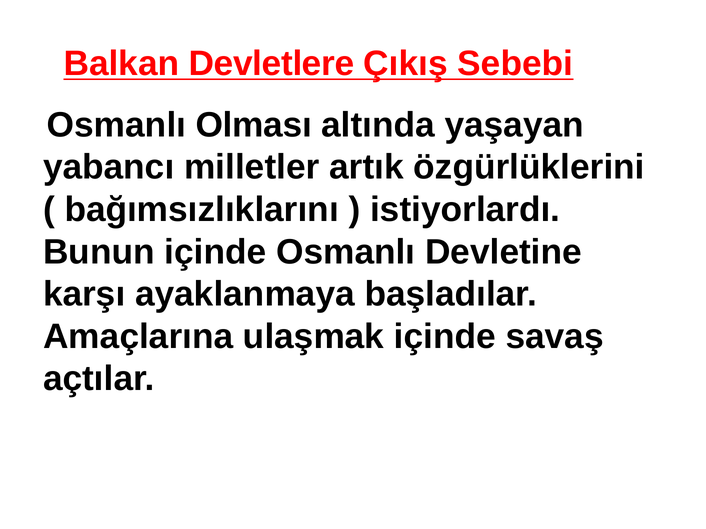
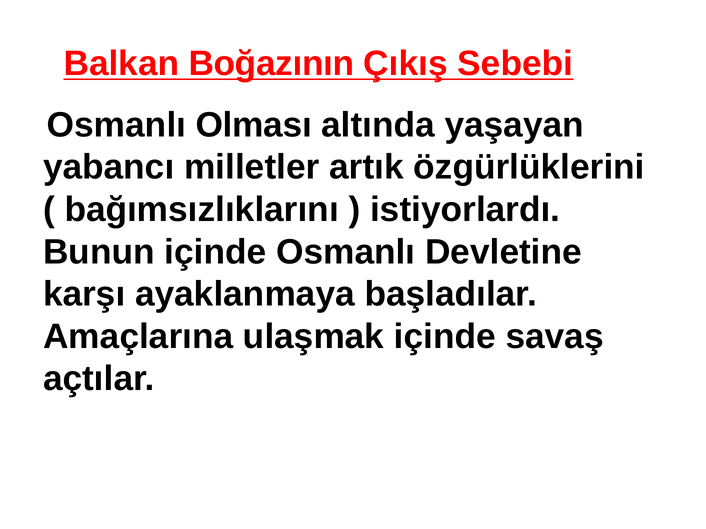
Devletlere: Devletlere -> Boğazının (271, 64)
